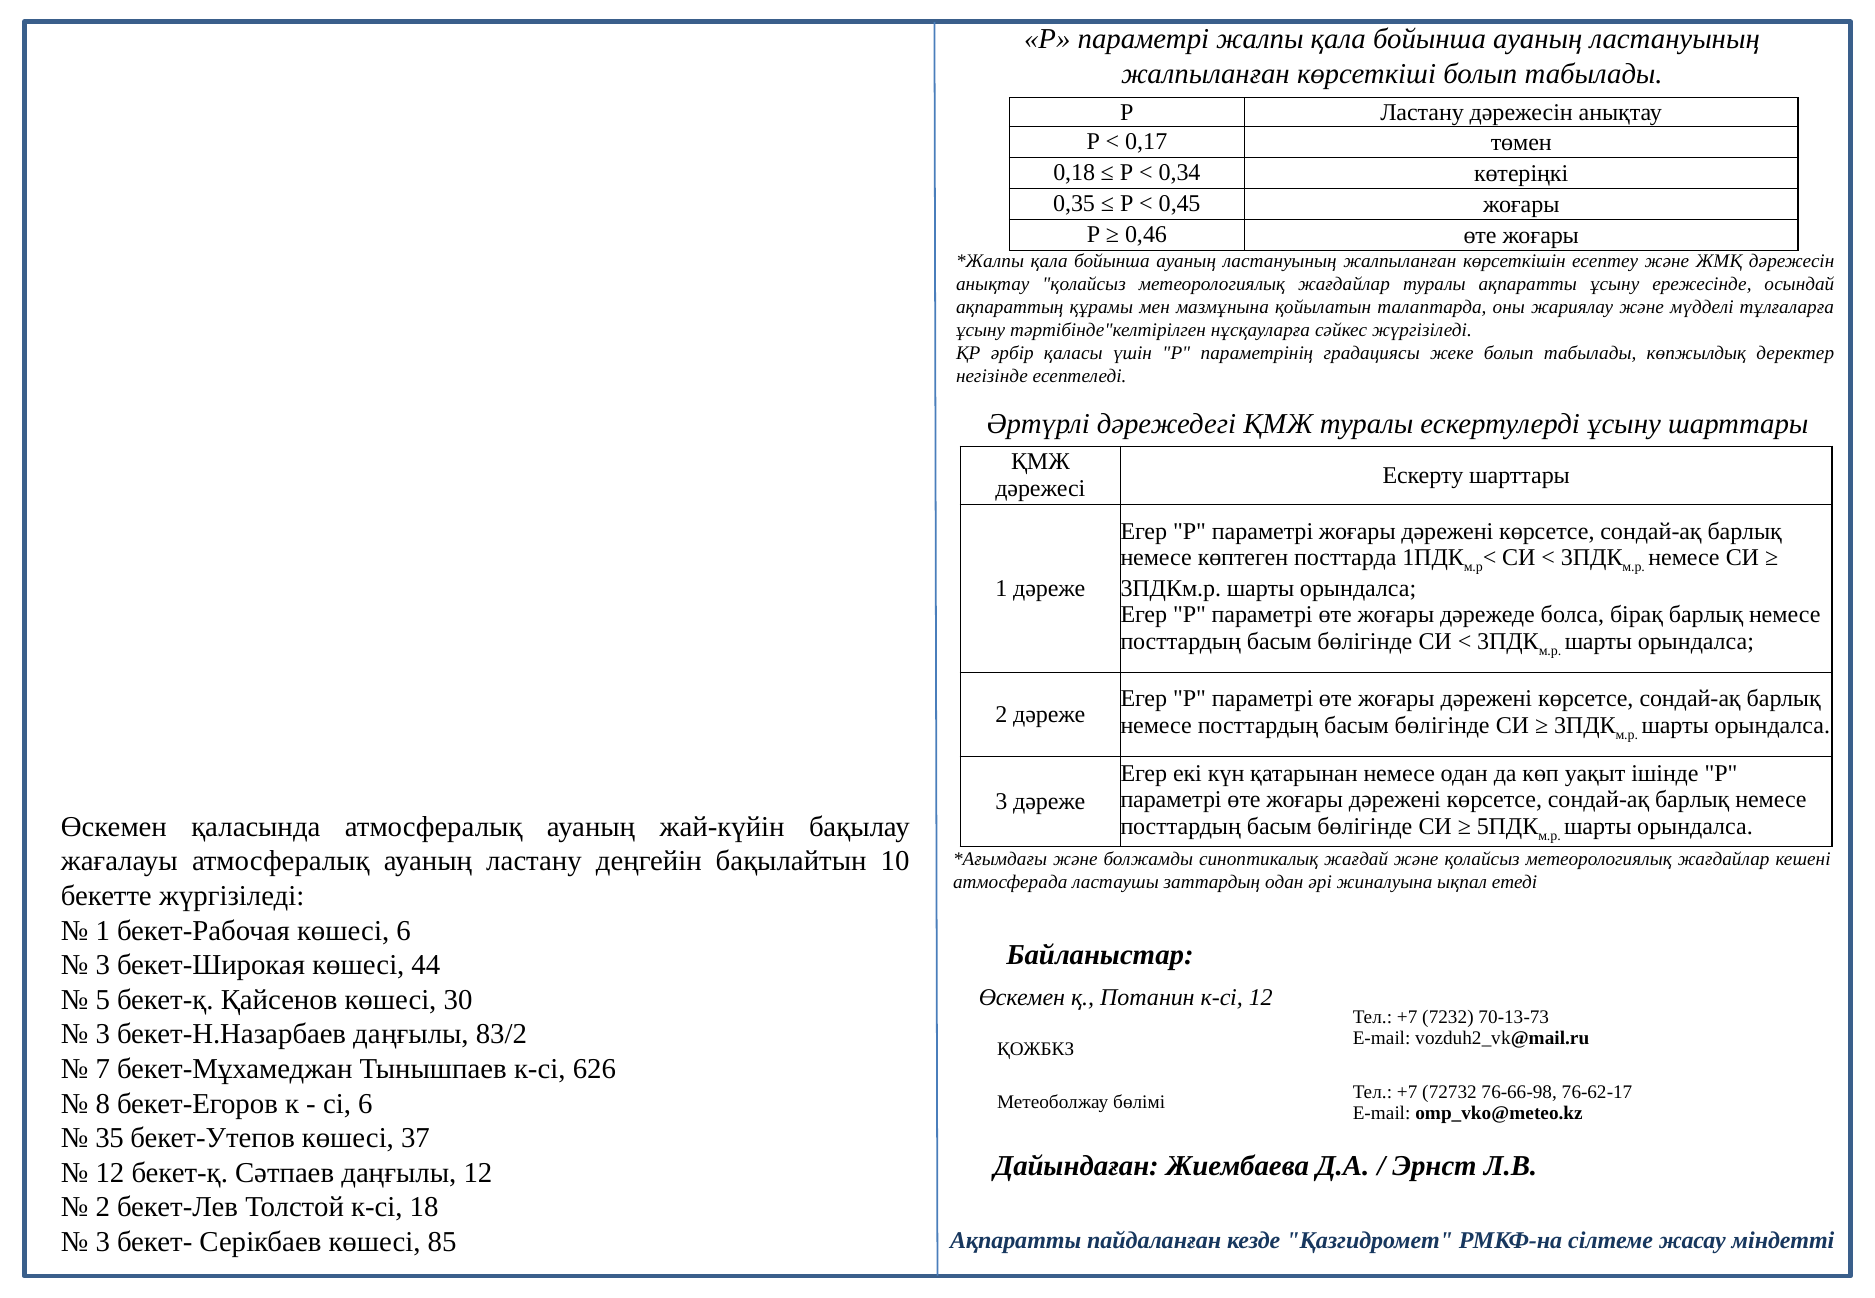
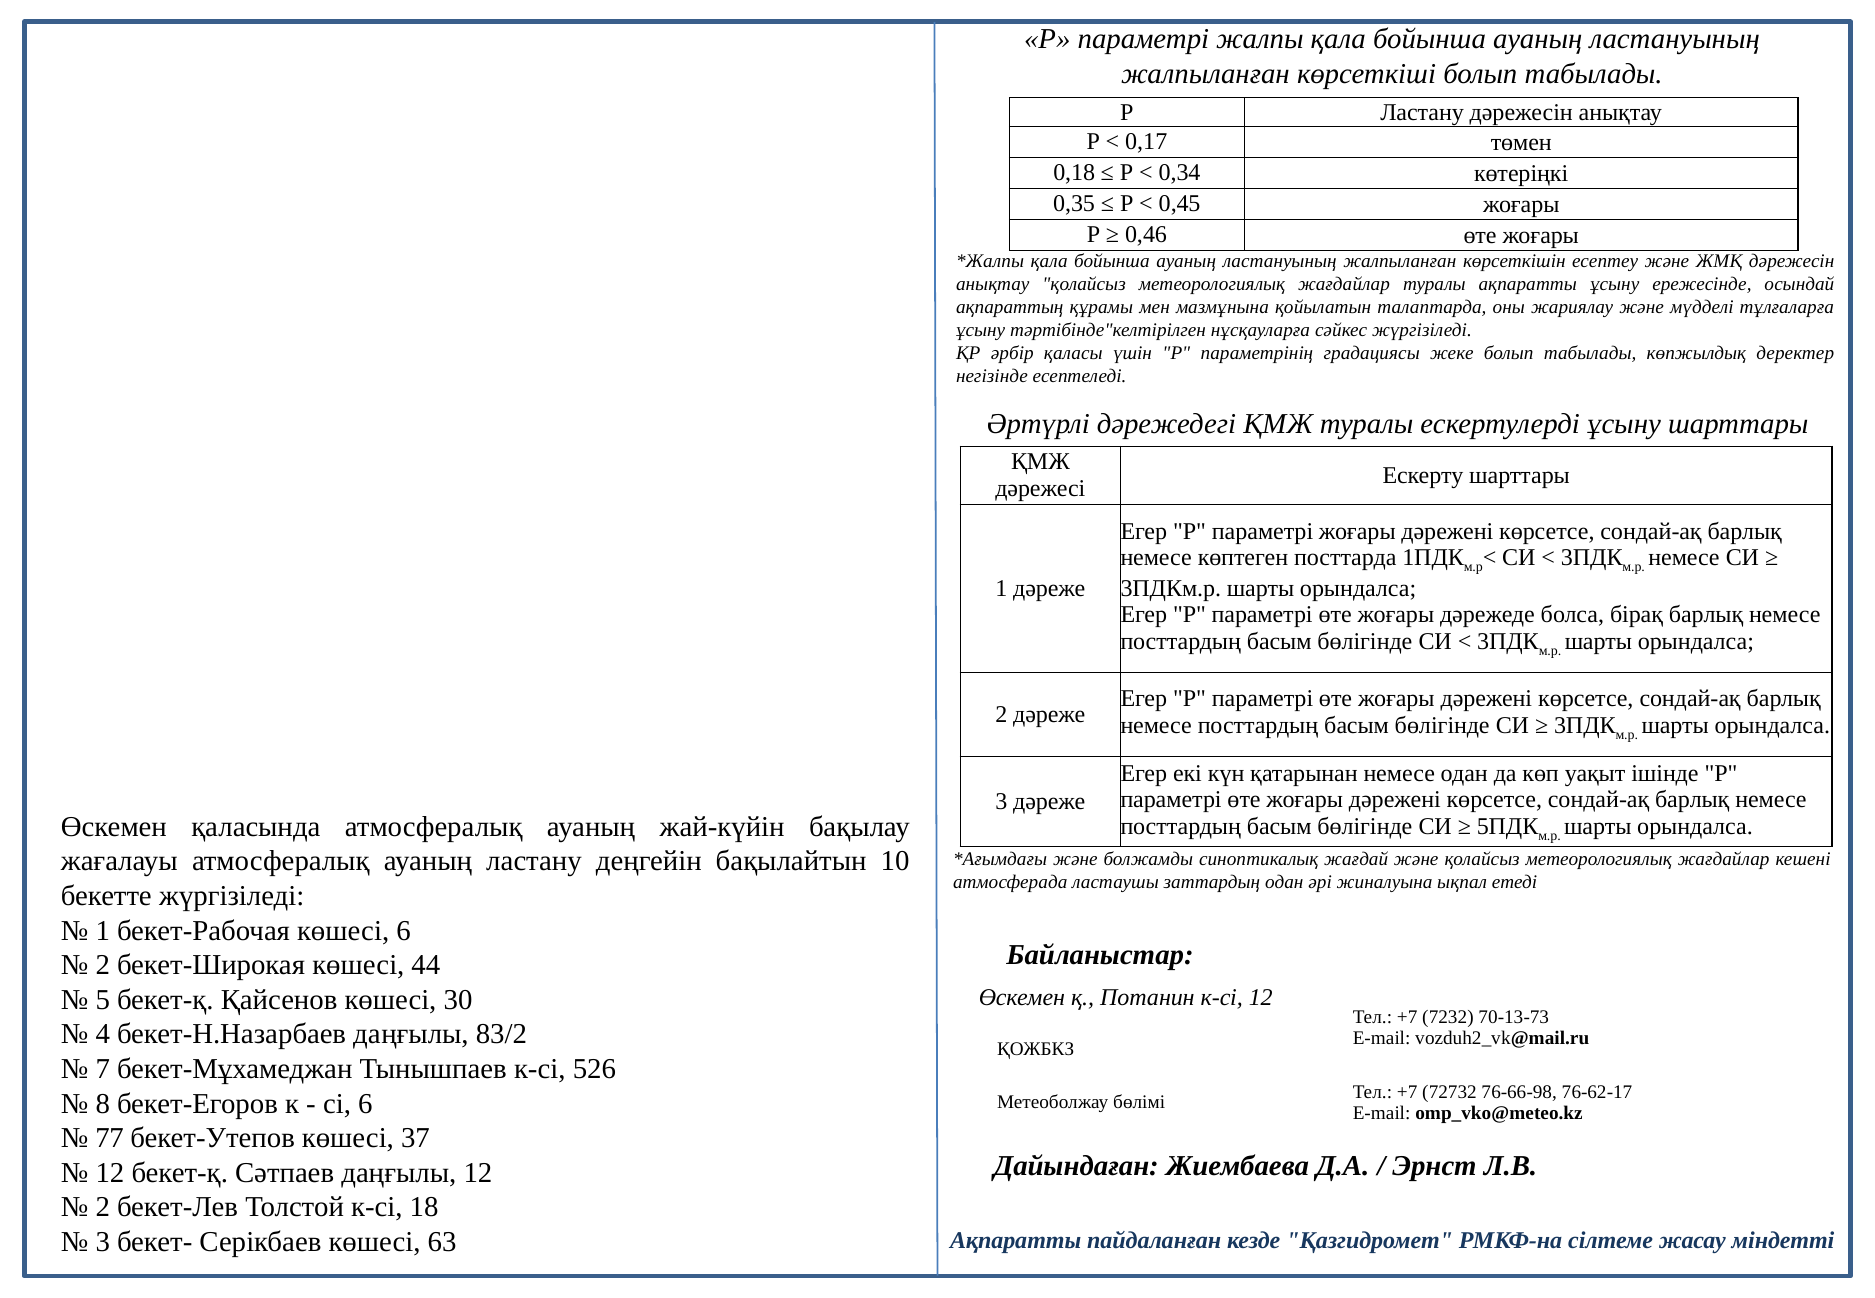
3: 3 -> 2 (103, 965)
3: 3 -> 4 (103, 1034)
626: 626 -> 526 (594, 1069)
35: 35 -> 77 (110, 1138)
85: 85 -> 63 (442, 1242)
